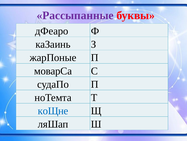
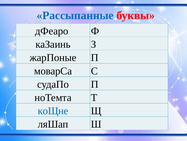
Рассыпанные colour: purple -> blue (75, 15)
